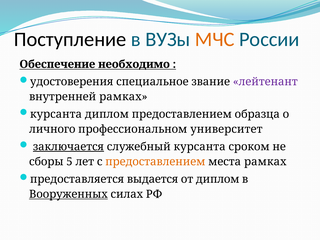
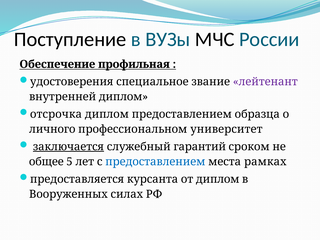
МЧС colour: orange -> black (215, 39)
необходимо: необходимо -> профильная (134, 64)
внутренней рамках: рамках -> диплом (123, 97)
курсанта: курсанта -> отсрочка (56, 114)
служебный курсанта: курсанта -> гарантий (200, 147)
сборы: сборы -> общее (46, 162)
предоставлением colour: orange -> blue (155, 162)
выдается: выдается -> курсанта (153, 179)
Вооруженных underline: present -> none (68, 194)
